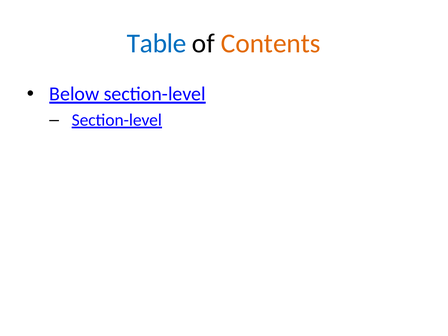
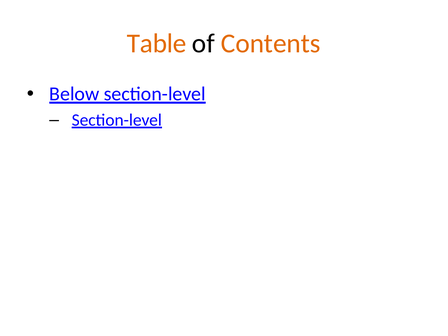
Table colour: blue -> orange (157, 43)
